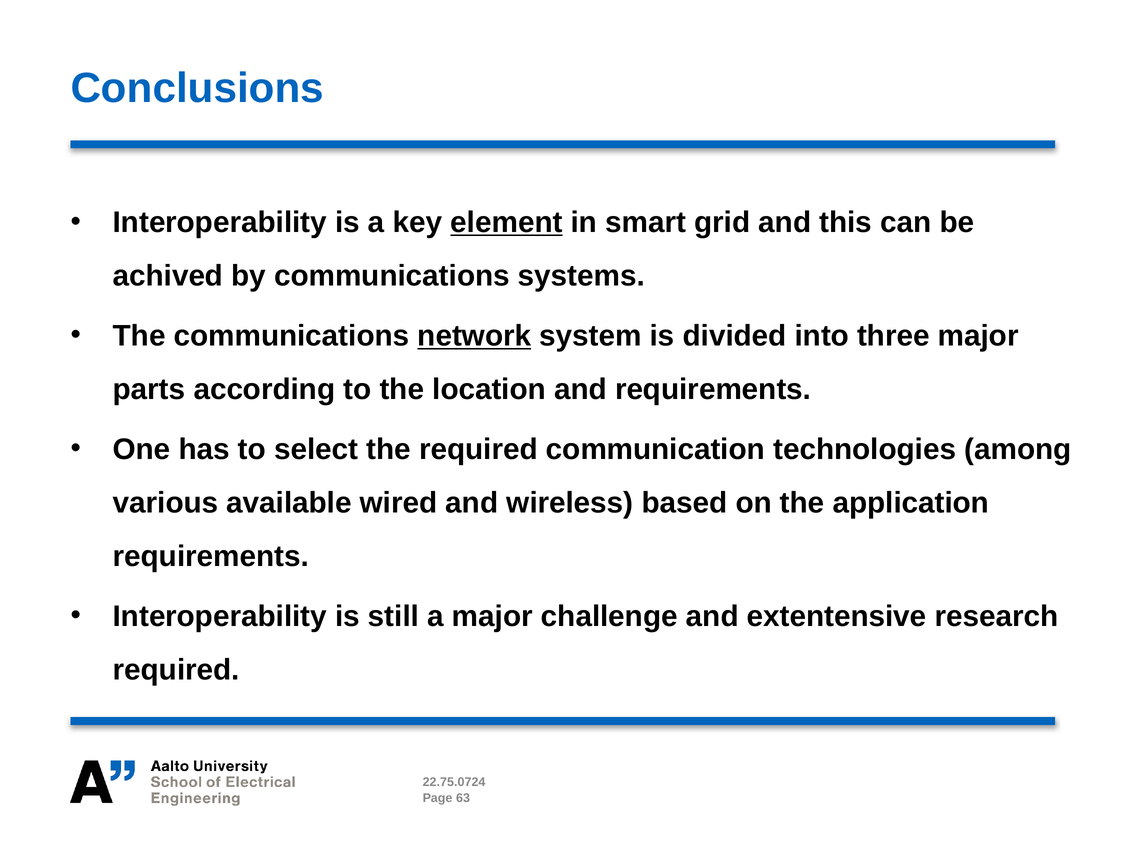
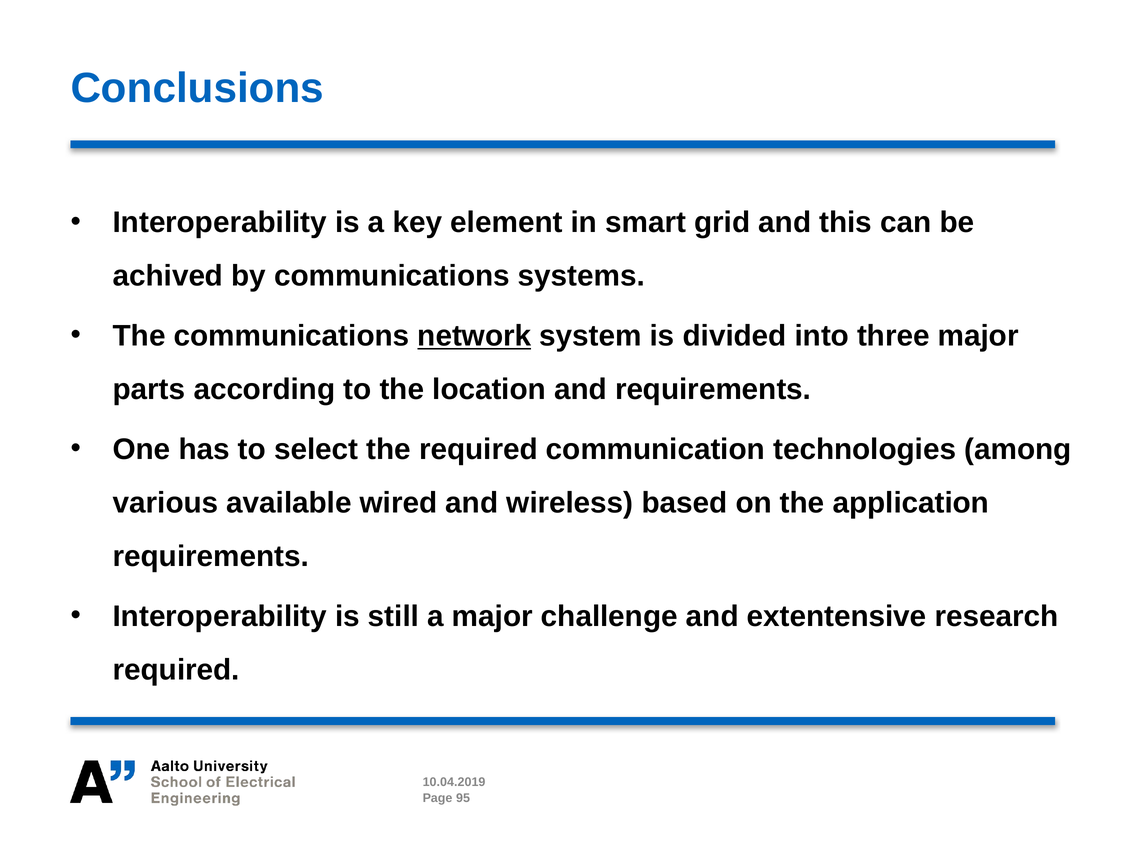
element underline: present -> none (507, 222)
22.75.0724: 22.75.0724 -> 10.04.2019 (454, 782)
63: 63 -> 95 (463, 797)
